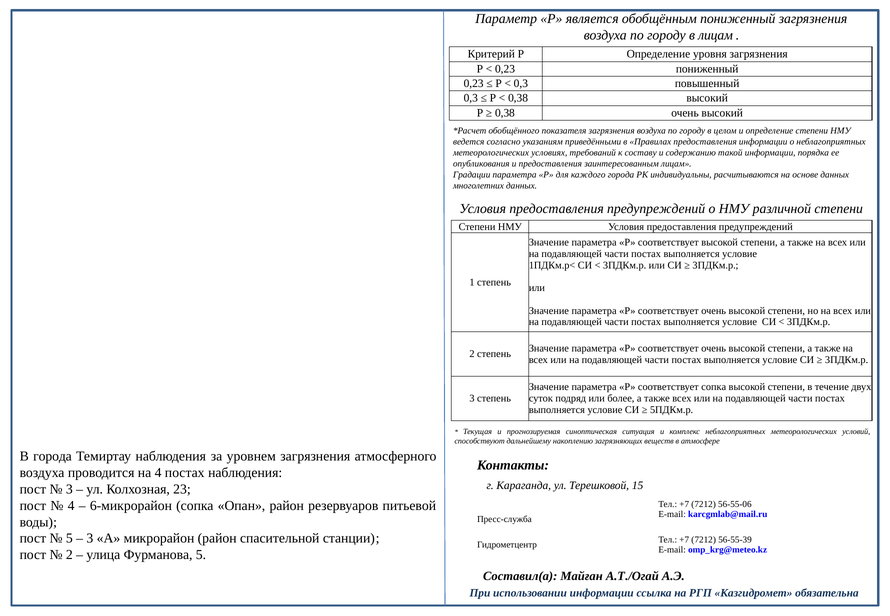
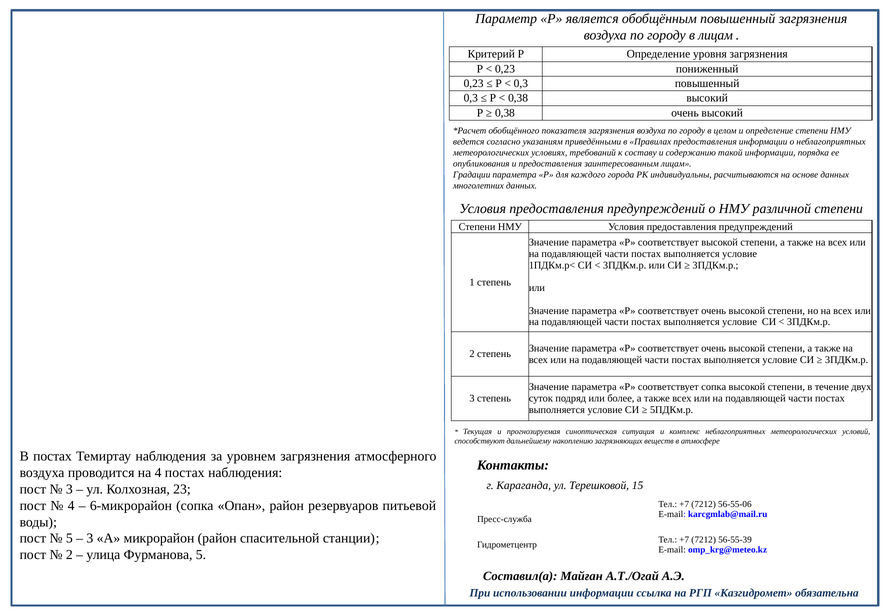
обобщённым пониженный: пониженный -> повышенный (738, 19)
В города: города -> постах (53, 456)
